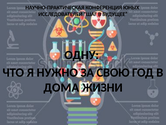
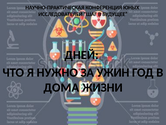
ОДНУ: ОДНУ -> ДНЕЙ (82, 55)
СВОЮ: СВОЮ -> УЖИН (113, 72)
